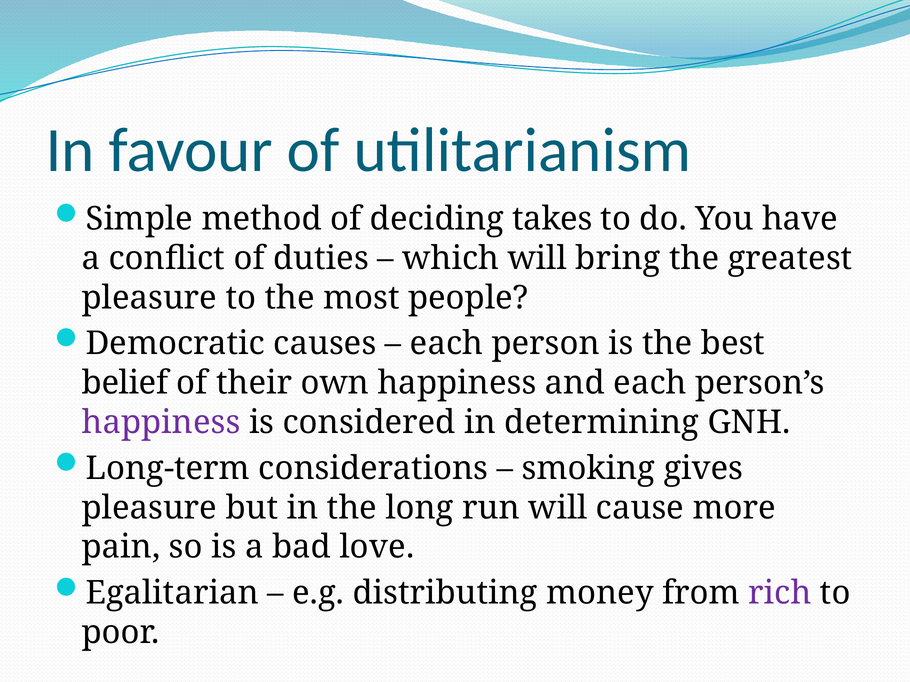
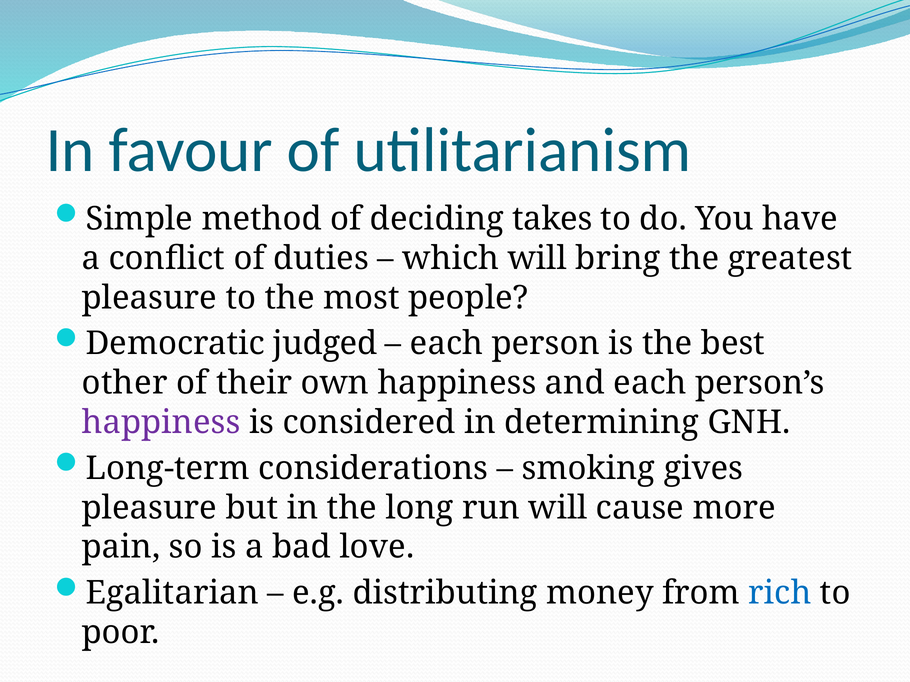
causes: causes -> judged (325, 344)
belief: belief -> other (125, 383)
rich colour: purple -> blue (780, 593)
